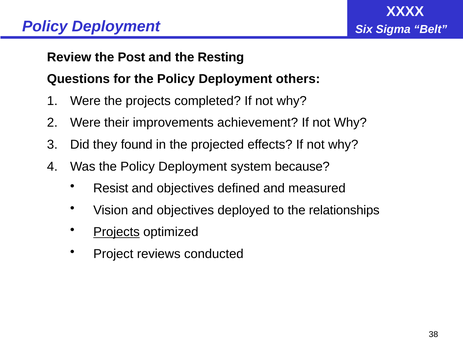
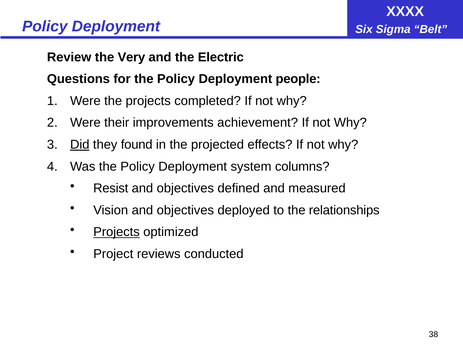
Post: Post -> Very (131, 57)
Resting: Resting -> Electric (221, 57)
others: others -> people (298, 79)
Did underline: none -> present (80, 145)
because: because -> columns (302, 167)
